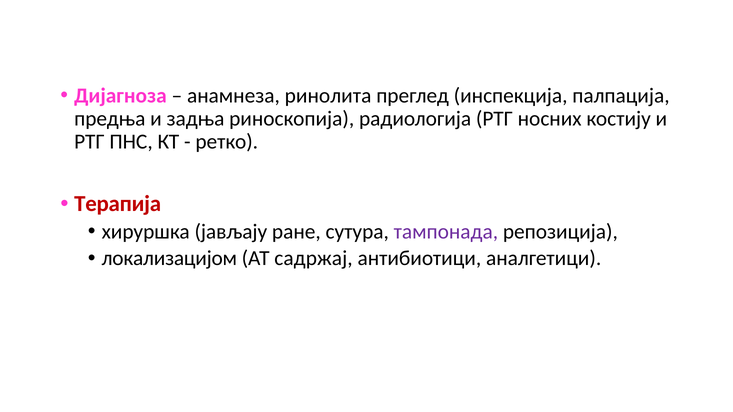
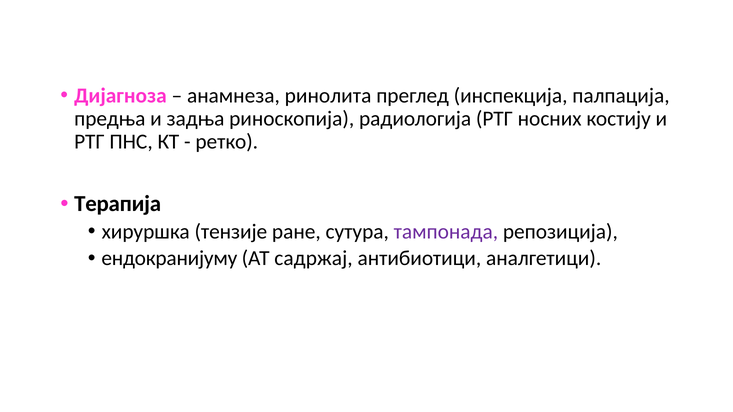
Терапија colour: red -> black (118, 204)
јављају: јављају -> тензије (231, 232)
локализацијом: локализацијом -> ендокранијуму (169, 259)
